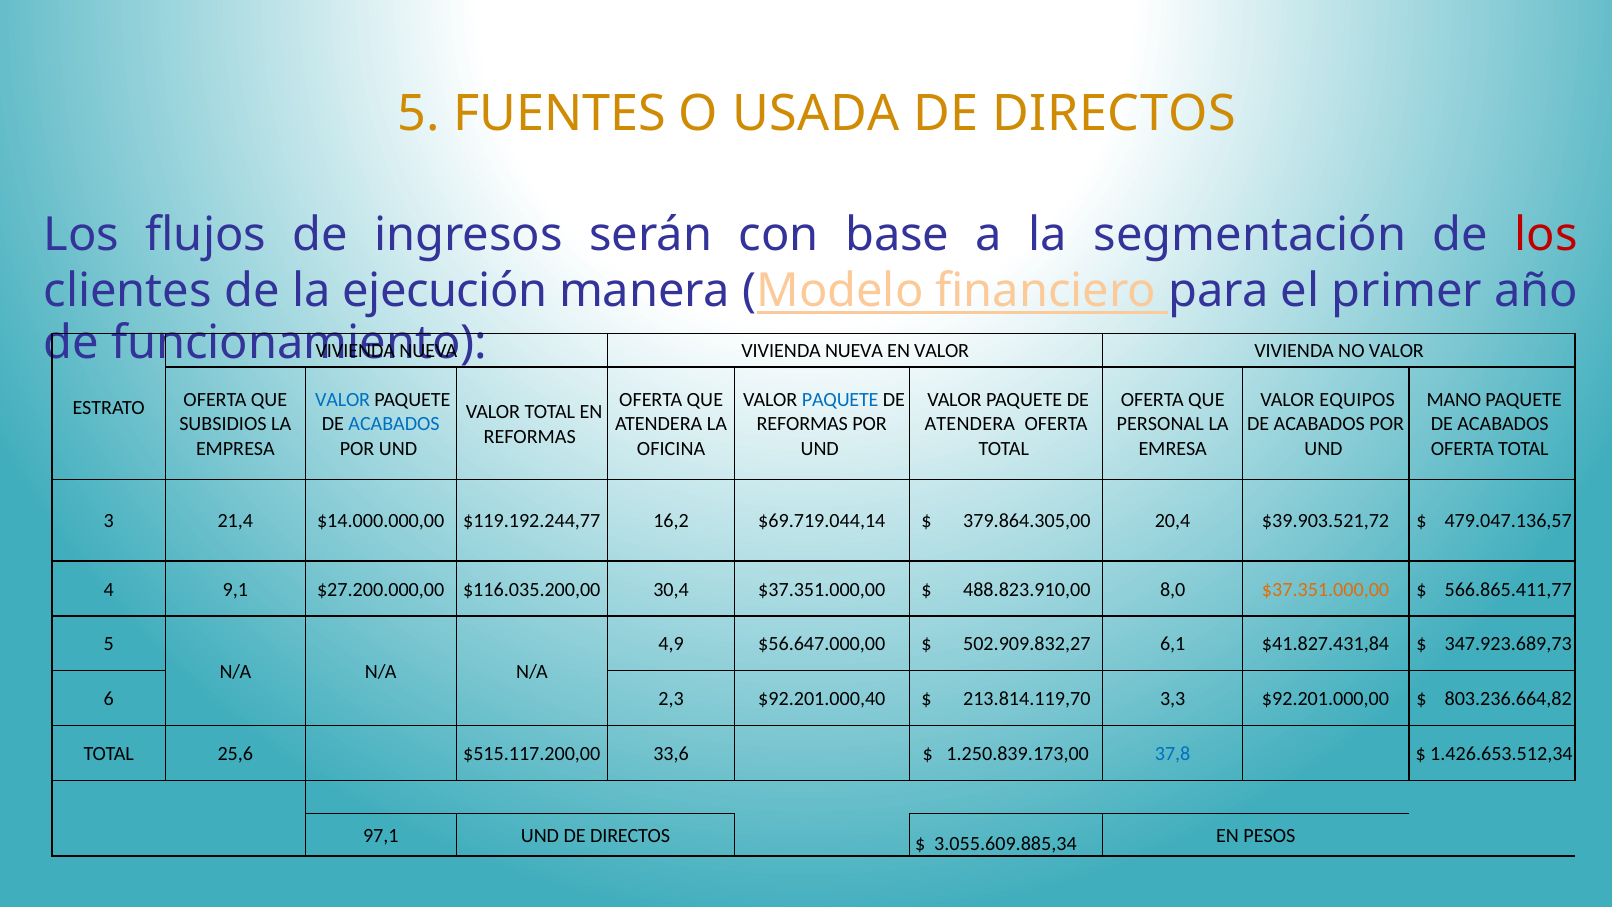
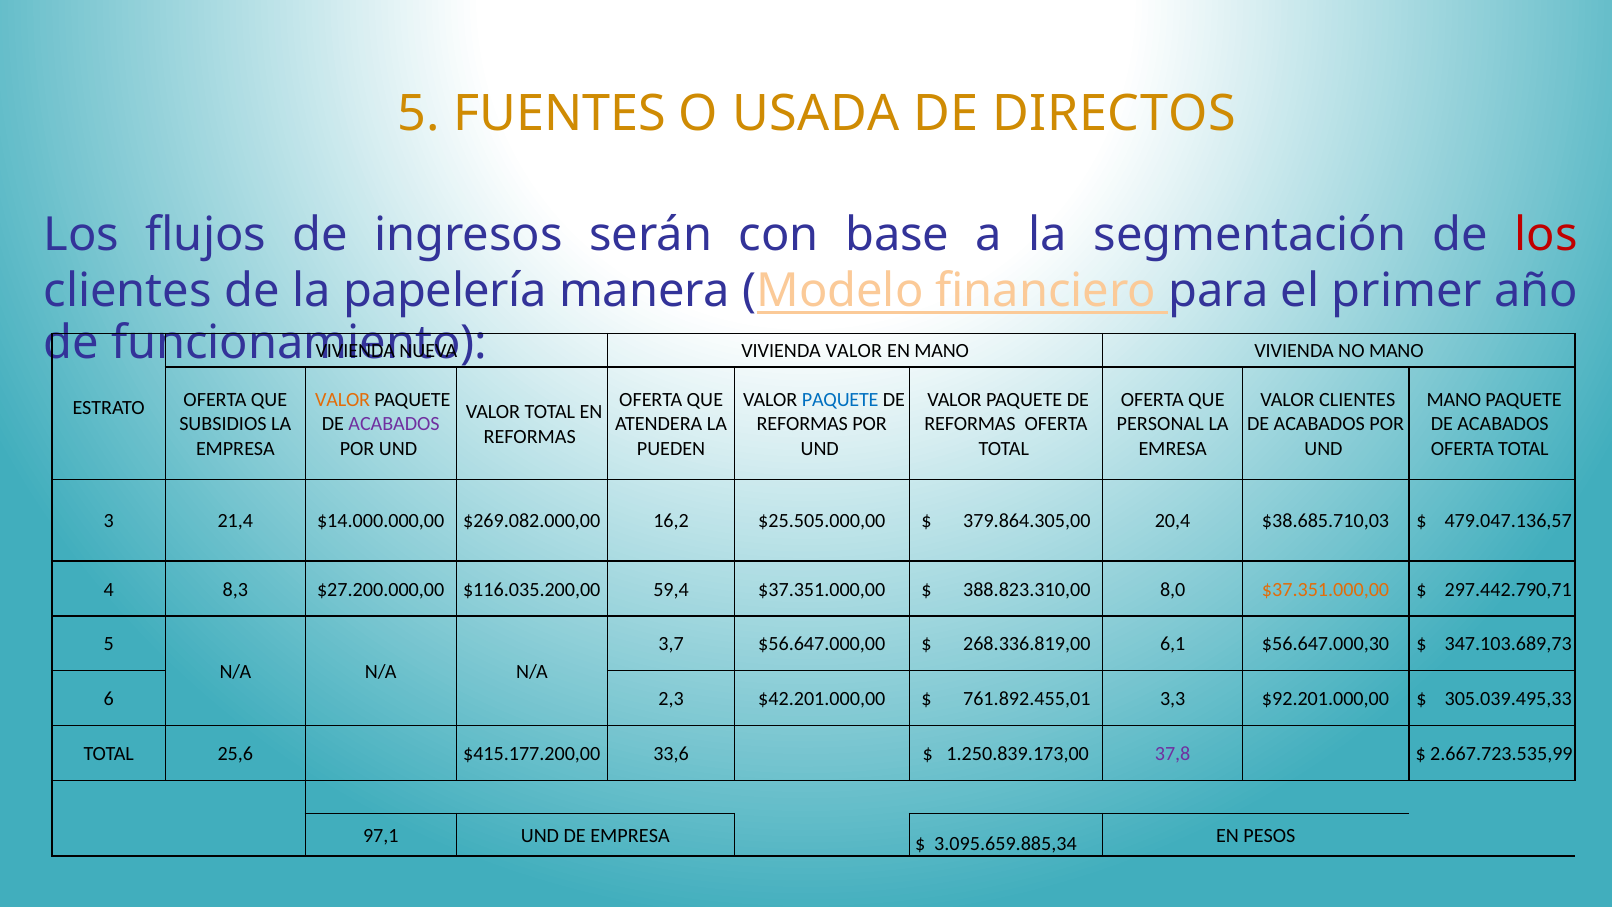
ejecución: ejecución -> papelería (445, 291)
NUEVA: NUEVA -> VALOR (854, 351)
EN VALOR: VALOR -> MANO (942, 351)
NO VALOR: VALOR -> MANO (1396, 351)
VALOR colour: blue -> orange (343, 399)
VALOR EQUIPOS: EQUIPOS -> CLIENTES (1357, 399)
ACABADOS colour: blue -> purple (394, 424)
ATENDERA: ATENDERA -> REFORMAS (970, 424)
OFICINA: OFICINA -> PUEDEN (671, 449)
$119.192.244,77: $119.192.244,77 -> $269.082.000,00 (532, 521)
$69.719.044,14: $69.719.044,14 -> $25.505.000,00 (822, 521)
$39.903.521,72: $39.903.521,72 -> $38.685.710,03 (1326, 521)
9,1: 9,1 -> 8,3 (235, 589)
30,4: 30,4 -> 59,4 (671, 589)
488.823.910,00: 488.823.910,00 -> 388.823.310,00 (1027, 589)
566.865.411,77: 566.865.411,77 -> 297.442.790,71 (1508, 589)
4,9: 4,9 -> 3,7 (671, 644)
502.909.832,27: 502.909.832,27 -> 268.336.819,00 (1027, 644)
$41.827.431,84: $41.827.431,84 -> $56.647.000,30 (1326, 644)
347.923.689,73: 347.923.689,73 -> 347.103.689,73 (1508, 644)
$92.201.000,40: $92.201.000,40 -> $42.201.000,00 (822, 699)
213.814.119,70: 213.814.119,70 -> 761.892.455,01 (1027, 699)
803.236.664,82: 803.236.664,82 -> 305.039.495,33 (1508, 699)
$515.117.200,00: $515.117.200,00 -> $415.177.200,00 (532, 754)
37,8 colour: blue -> purple (1173, 754)
1.426.653.512,34: 1.426.653.512,34 -> 2.667.723.535,99 (1501, 754)
UND DE DIRECTOS: DIRECTOS -> EMPRESA (630, 835)
3.055.609.885,34: 3.055.609.885,34 -> 3.095.659.885,34 (1005, 844)
